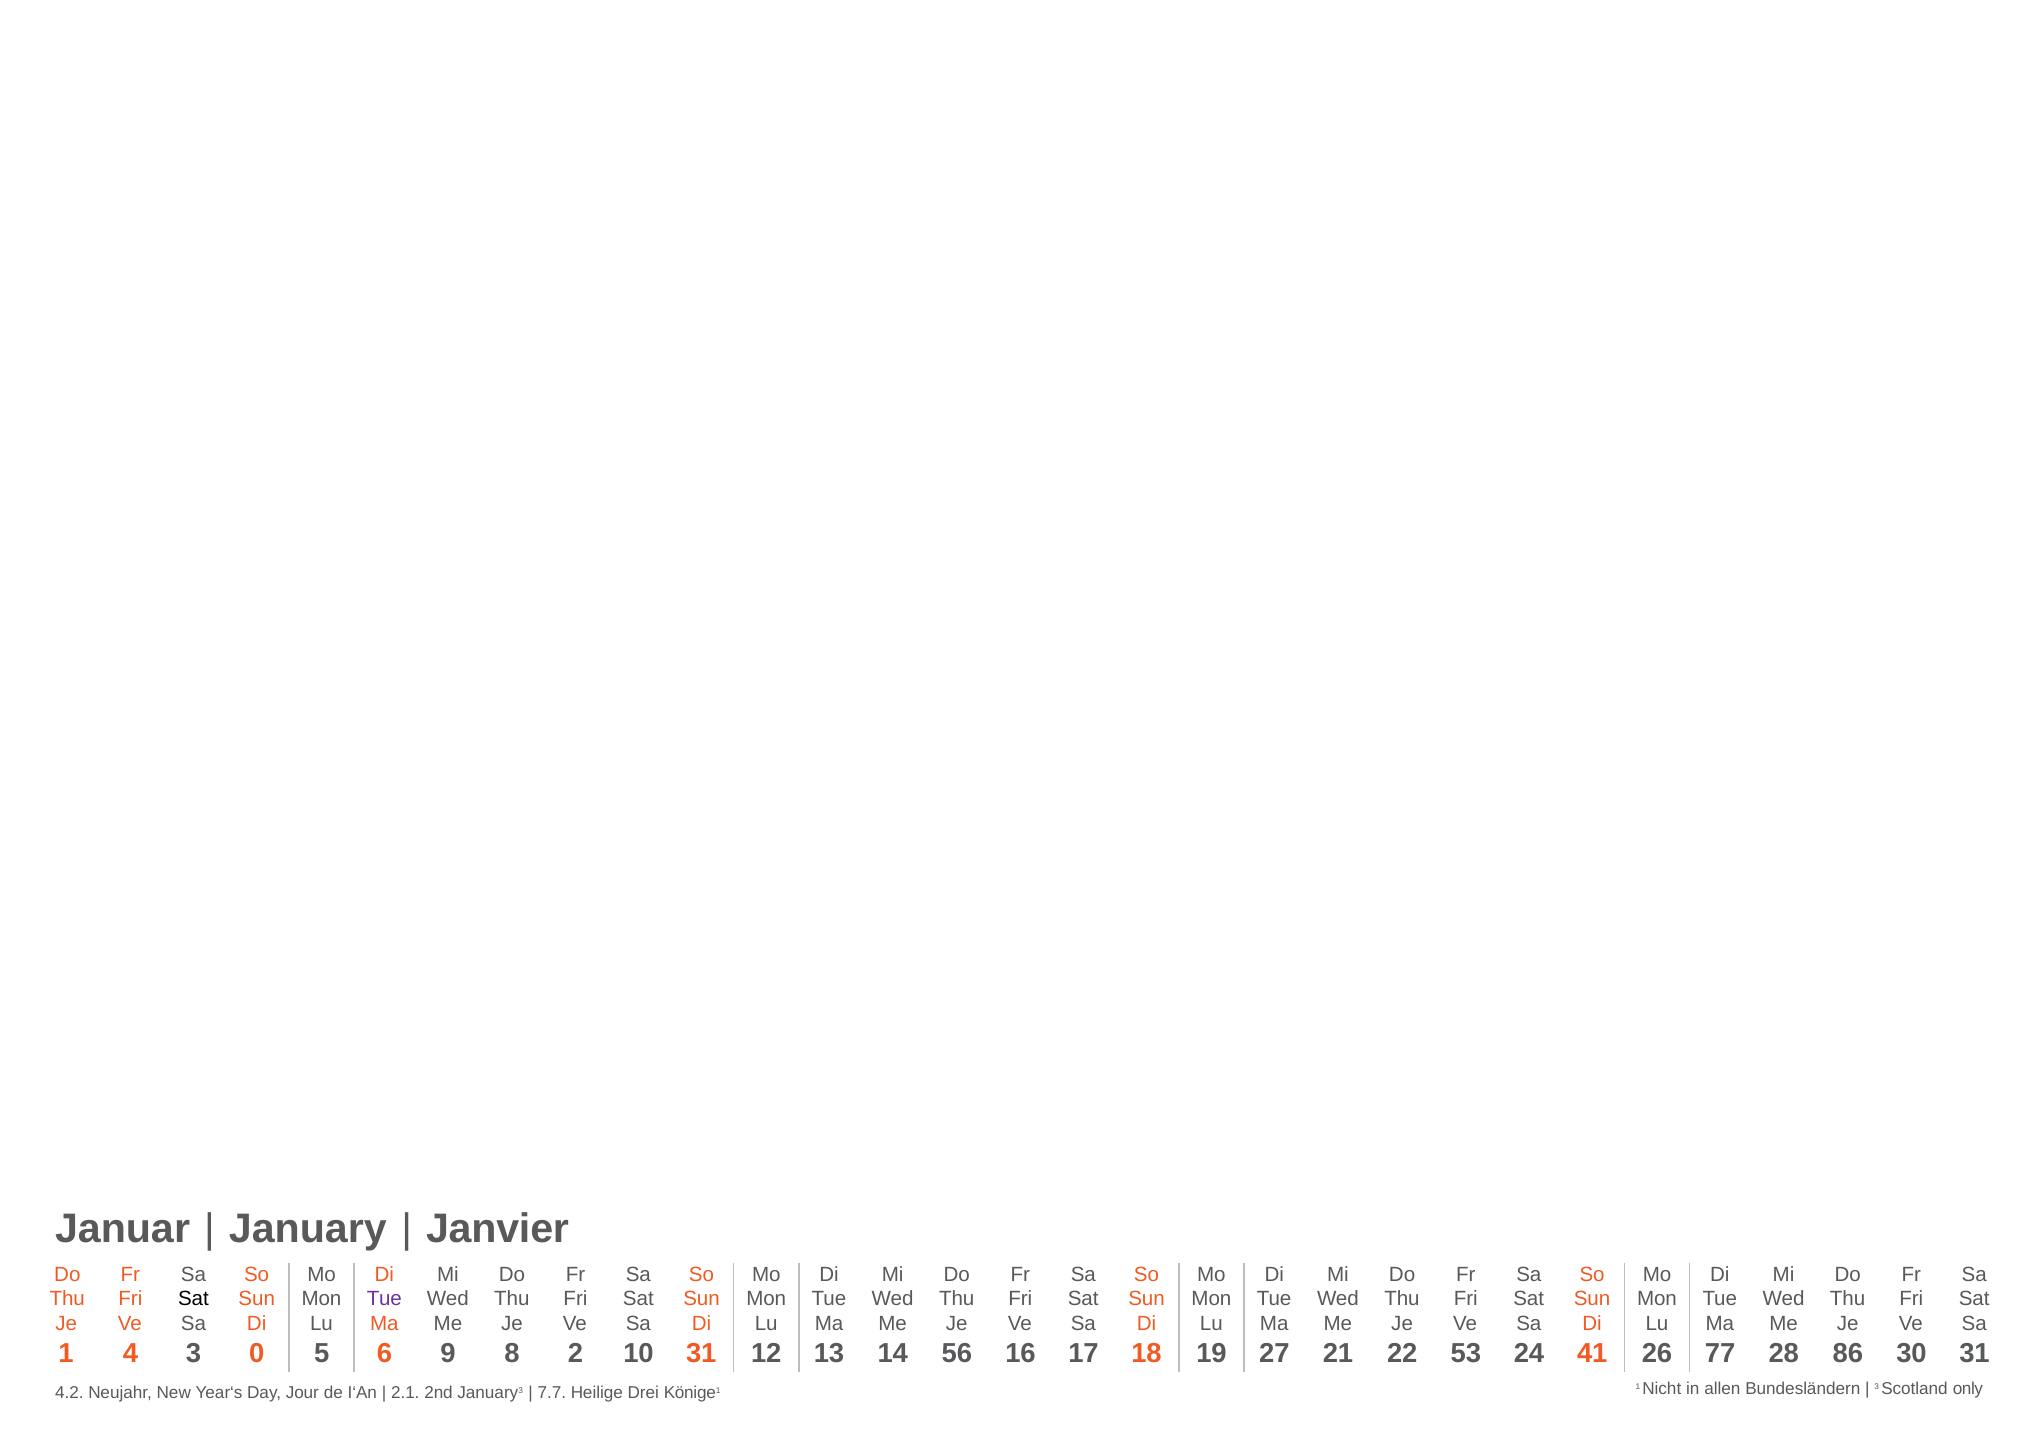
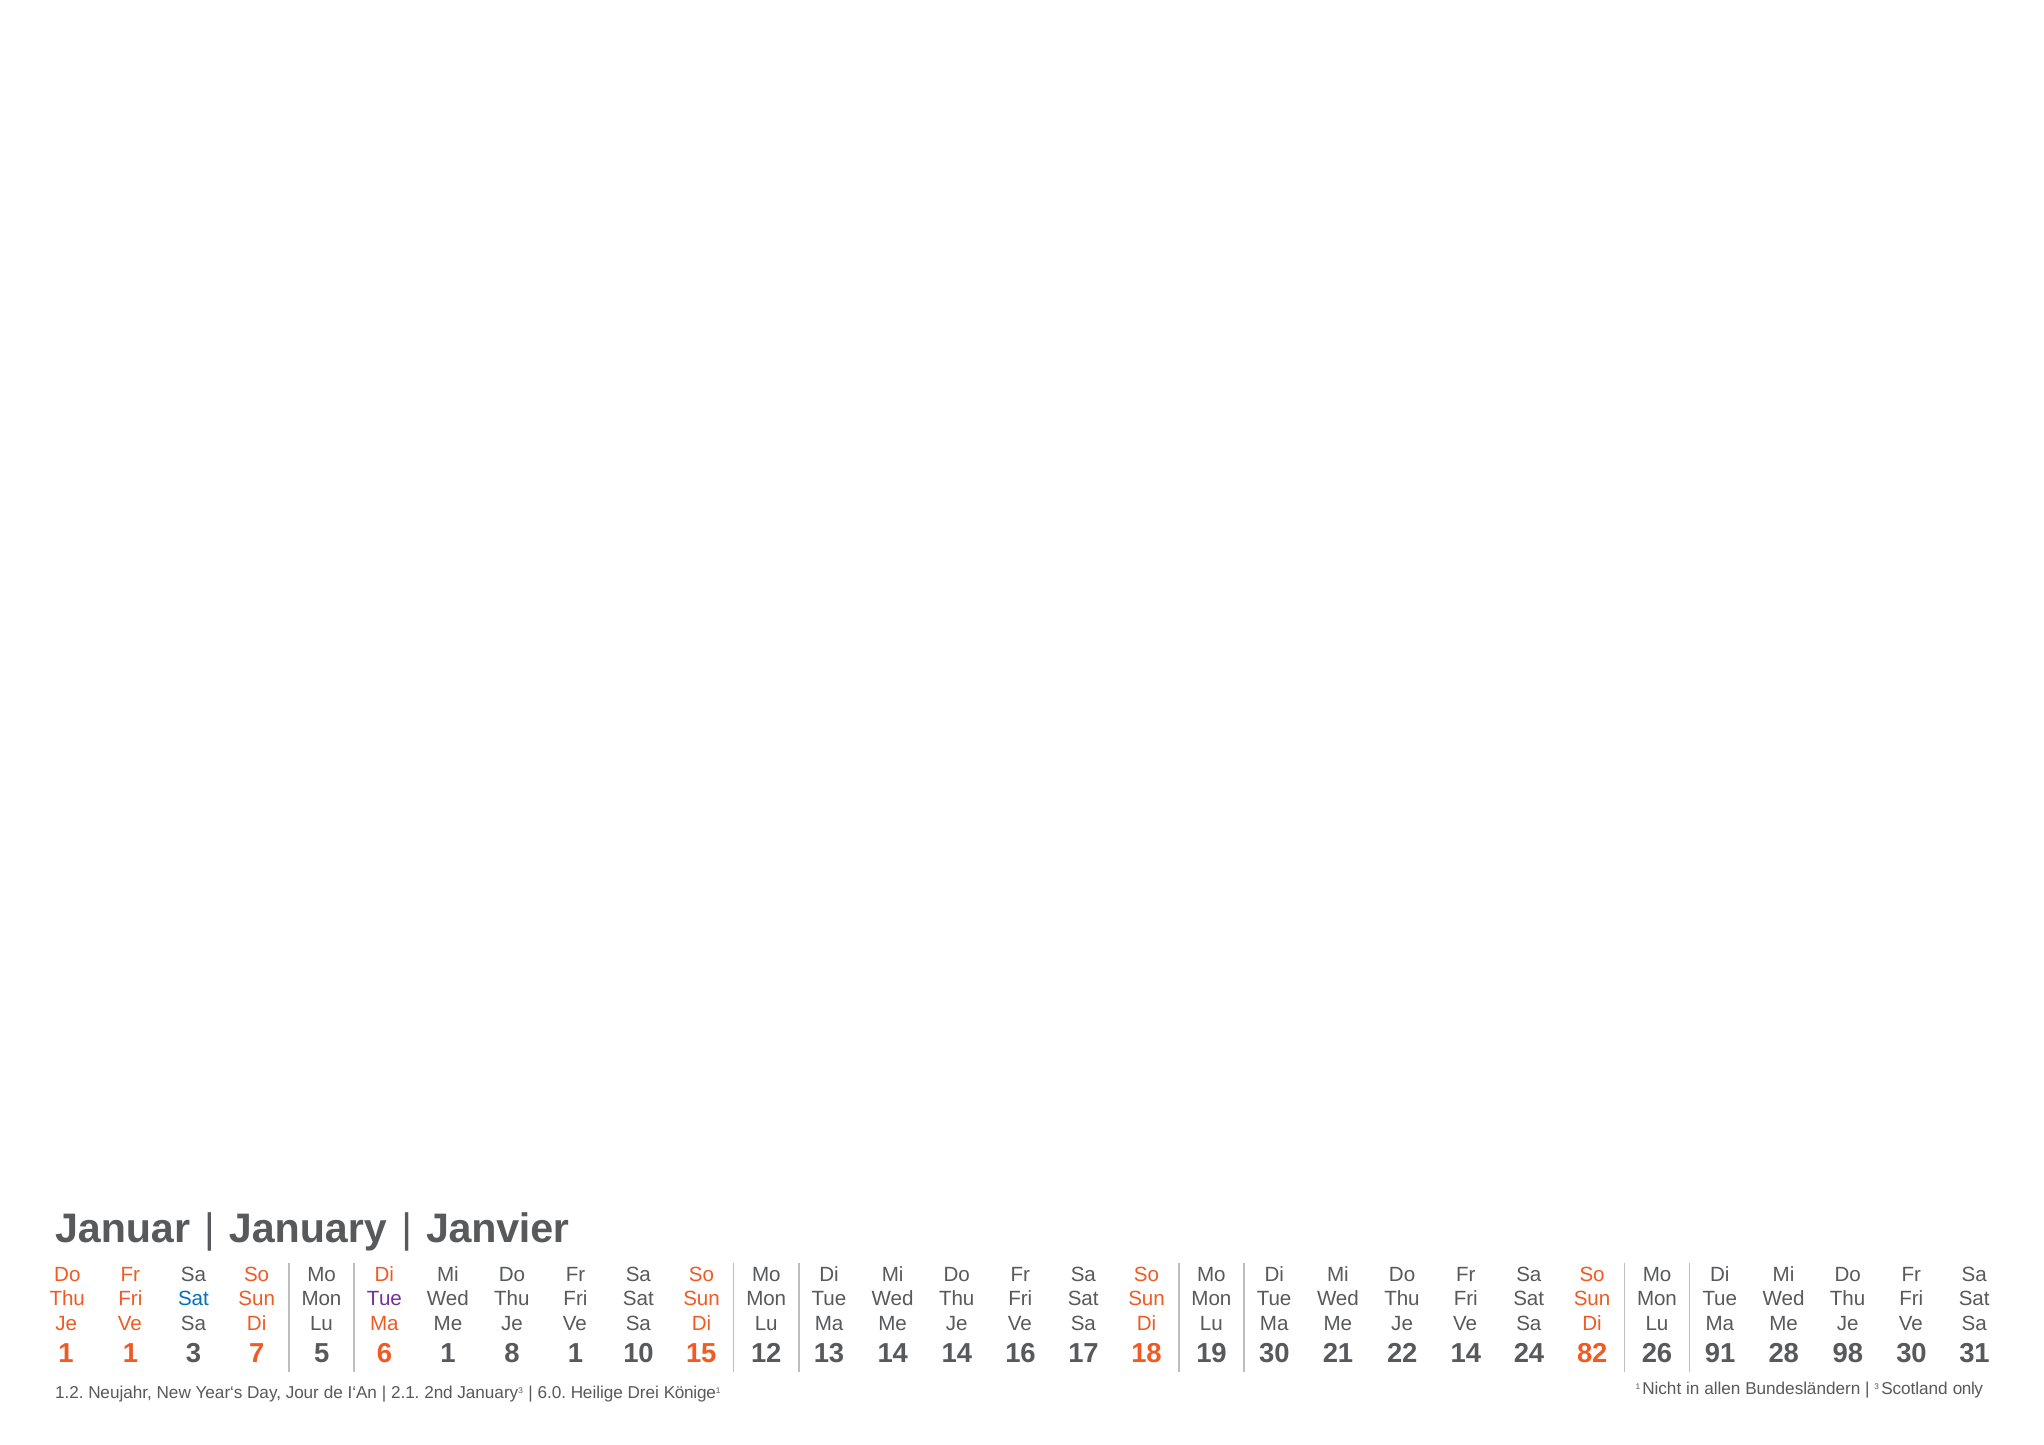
Sat colour: black -> blue (193, 1299)
1 4: 4 -> 1 (131, 1353)
0: 0 -> 7 (257, 1353)
6 9: 9 -> 1 (448, 1353)
8 2: 2 -> 1 (576, 1353)
10 31: 31 -> 15 (701, 1353)
14 56: 56 -> 14 (957, 1353)
19 27: 27 -> 30 (1274, 1353)
22 53: 53 -> 14 (1466, 1353)
41: 41 -> 82 (1592, 1353)
77: 77 -> 91 (1720, 1353)
86: 86 -> 98 (1848, 1353)
4.2: 4.2 -> 1.2 (69, 1393)
7.7: 7.7 -> 6.0 (552, 1393)
